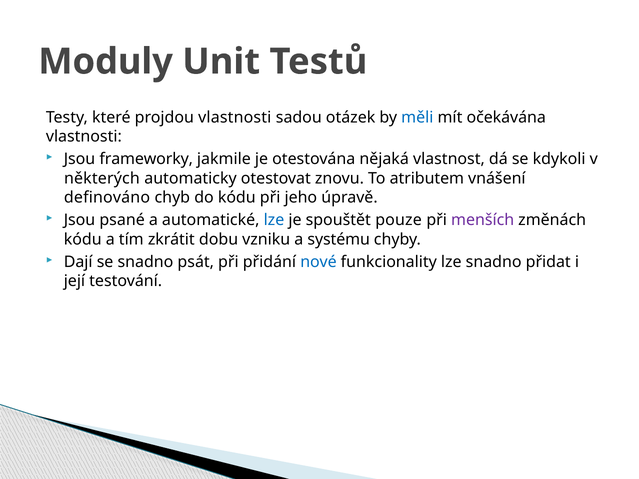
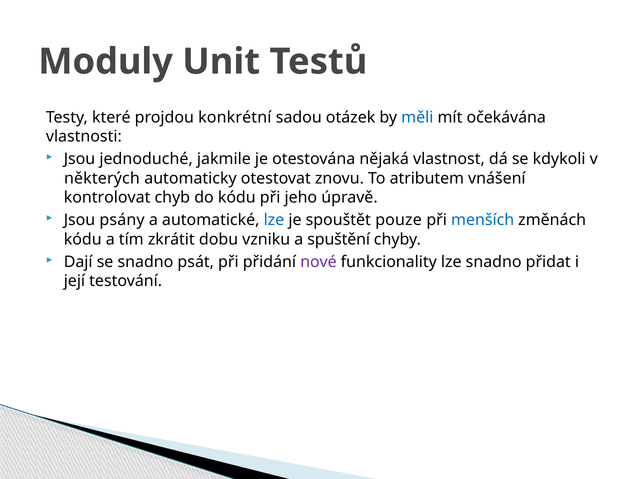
projdou vlastnosti: vlastnosti -> konkrétní (235, 117)
frameworky: frameworky -> jednoduché (146, 159)
definováno: definováno -> kontrolovat (107, 198)
psané: psané -> psány (122, 220)
menších colour: purple -> blue (483, 220)
systému: systému -> spuštění (339, 239)
nové colour: blue -> purple (318, 262)
